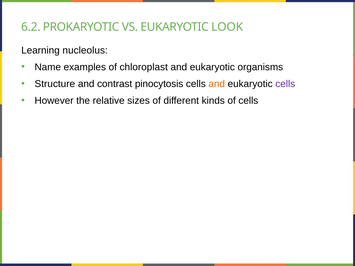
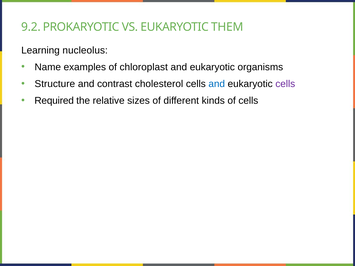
6.2: 6.2 -> 9.2 (31, 27)
LOOK: LOOK -> THEM (227, 27)
pinocytosis: pinocytosis -> cholesterol (159, 84)
and colour: orange -> blue (217, 84)
However: However -> Required (54, 101)
